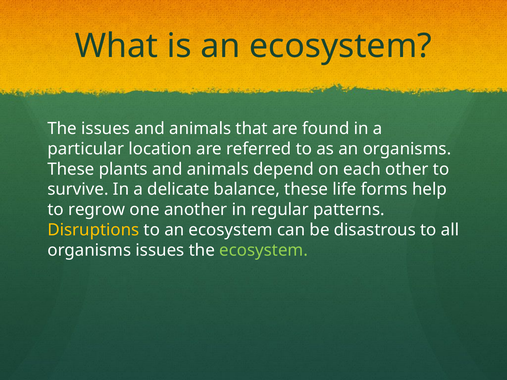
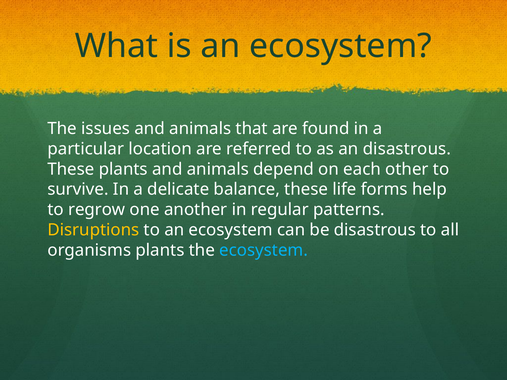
an organisms: organisms -> disastrous (407, 149)
organisms issues: issues -> plants (160, 250)
ecosystem colour: light green -> light blue (264, 250)
